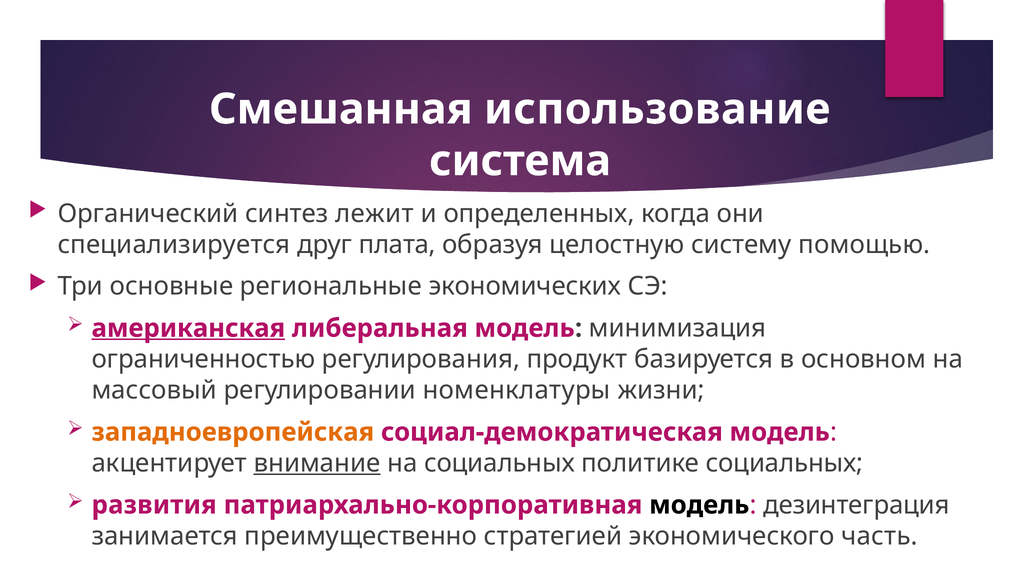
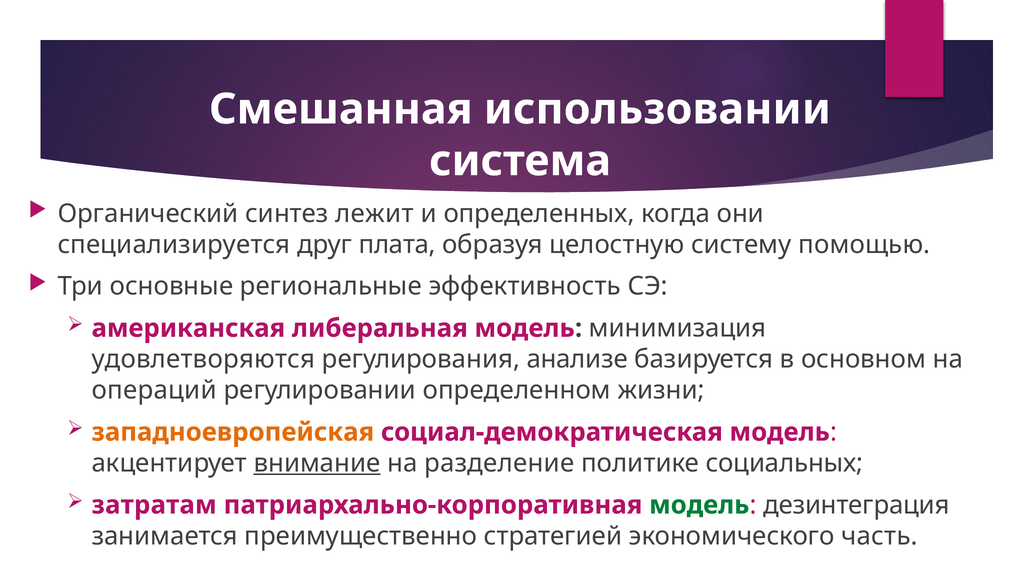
использование: использование -> использовании (657, 109)
экономических: экономических -> эффективность (525, 286)
американская underline: present -> none (188, 328)
ограниченностью: ограниченностью -> удовлетворяются (203, 359)
продукт: продукт -> анализе (577, 359)
массовый: массовый -> операций (154, 390)
номенклатуры: номенклатуры -> определенном (517, 390)
на социальных: социальных -> разделение (499, 463)
развития: развития -> затратам (154, 505)
модель colour: black -> green (699, 505)
